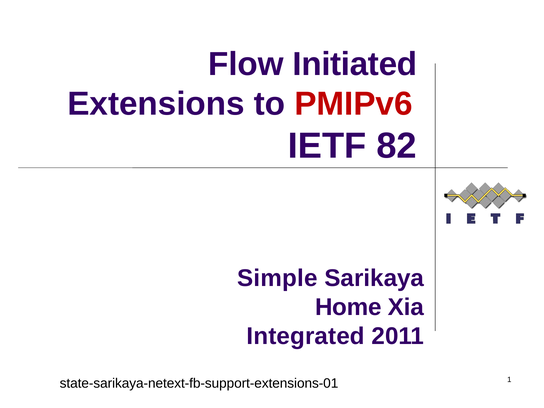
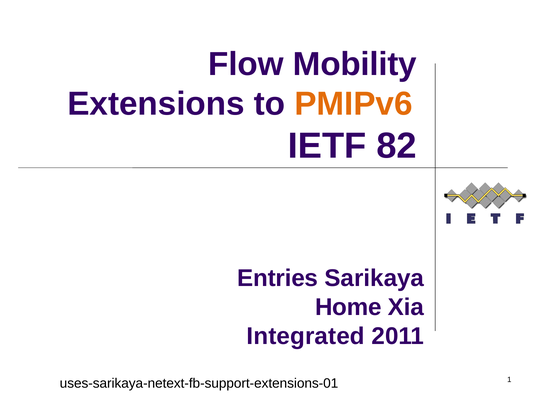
Initiated: Initiated -> Mobility (355, 64)
PMIPv6 colour: red -> orange (354, 104)
Simple: Simple -> Entries (278, 278)
state-sarikaya-netext-fb-support-extensions-01: state-sarikaya-netext-fb-support-extensions-01 -> uses-sarikaya-netext-fb-support-extensions-01 (199, 384)
